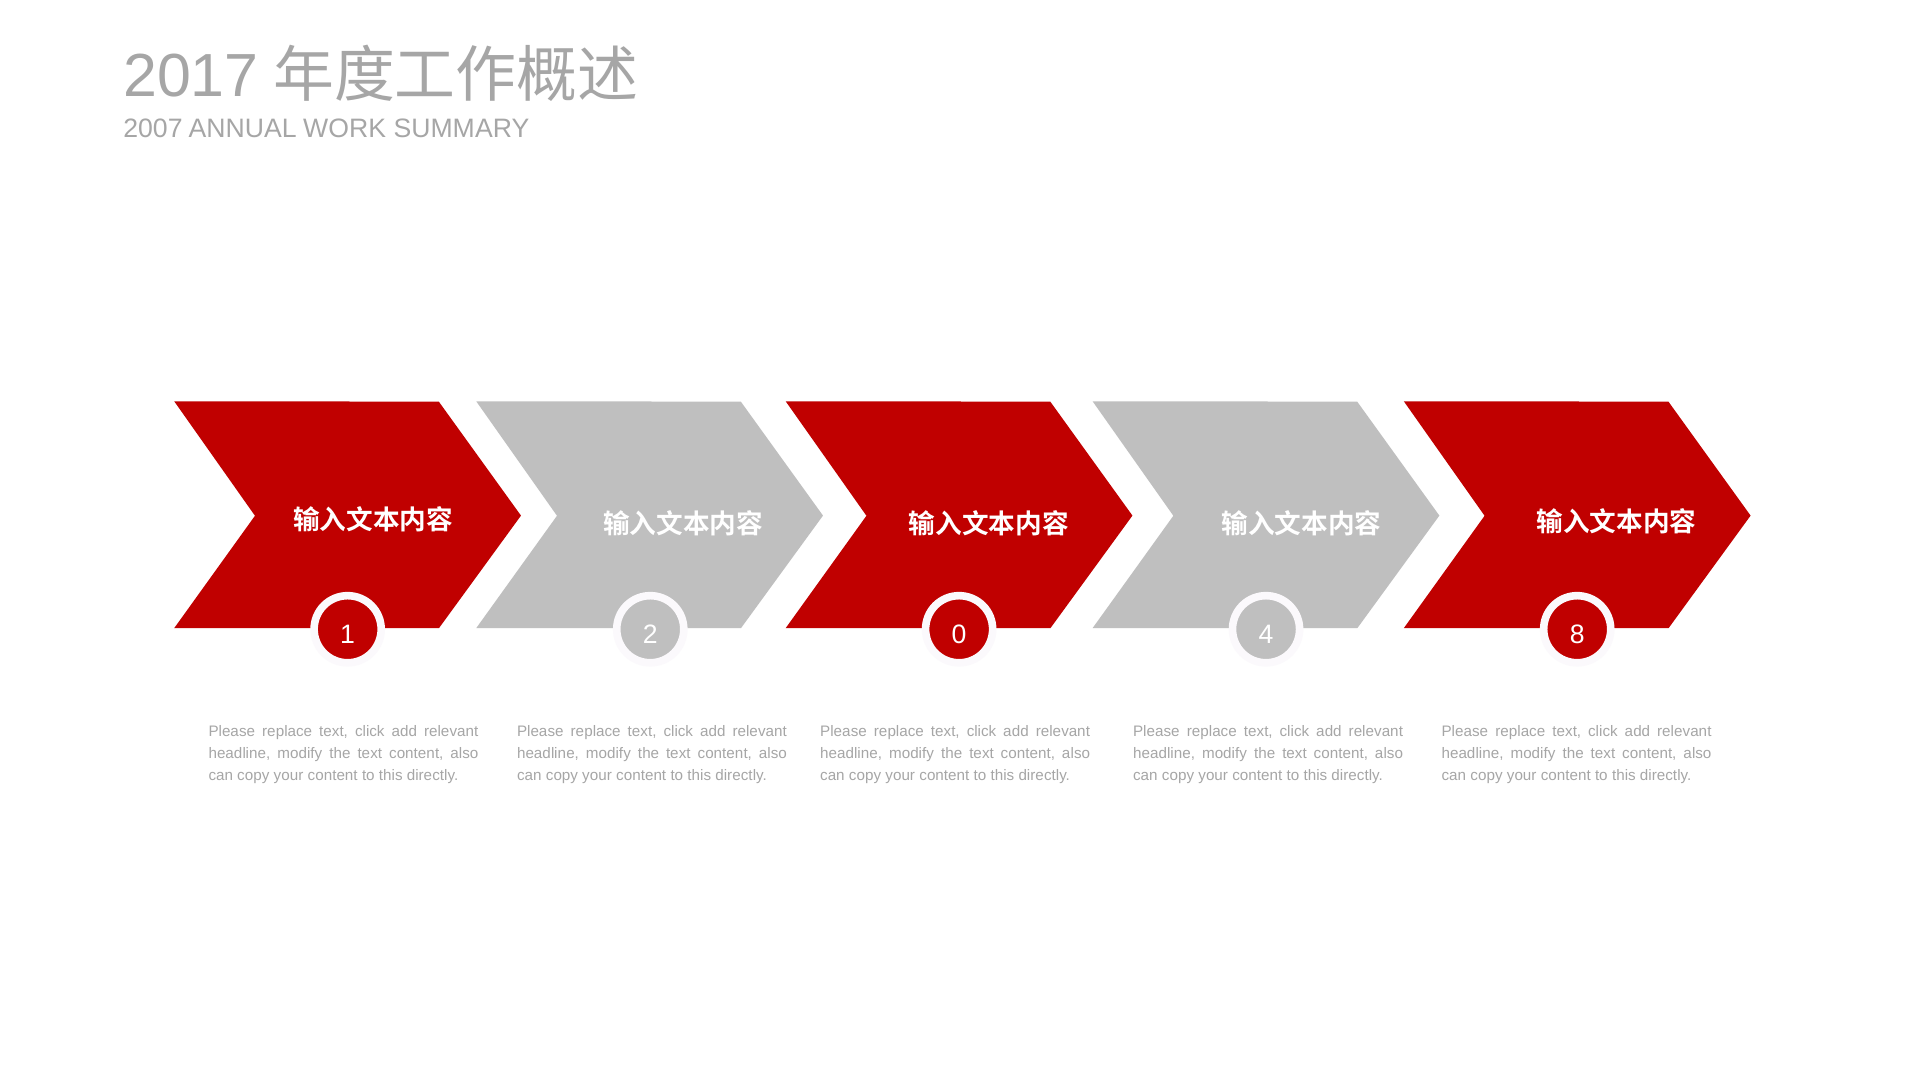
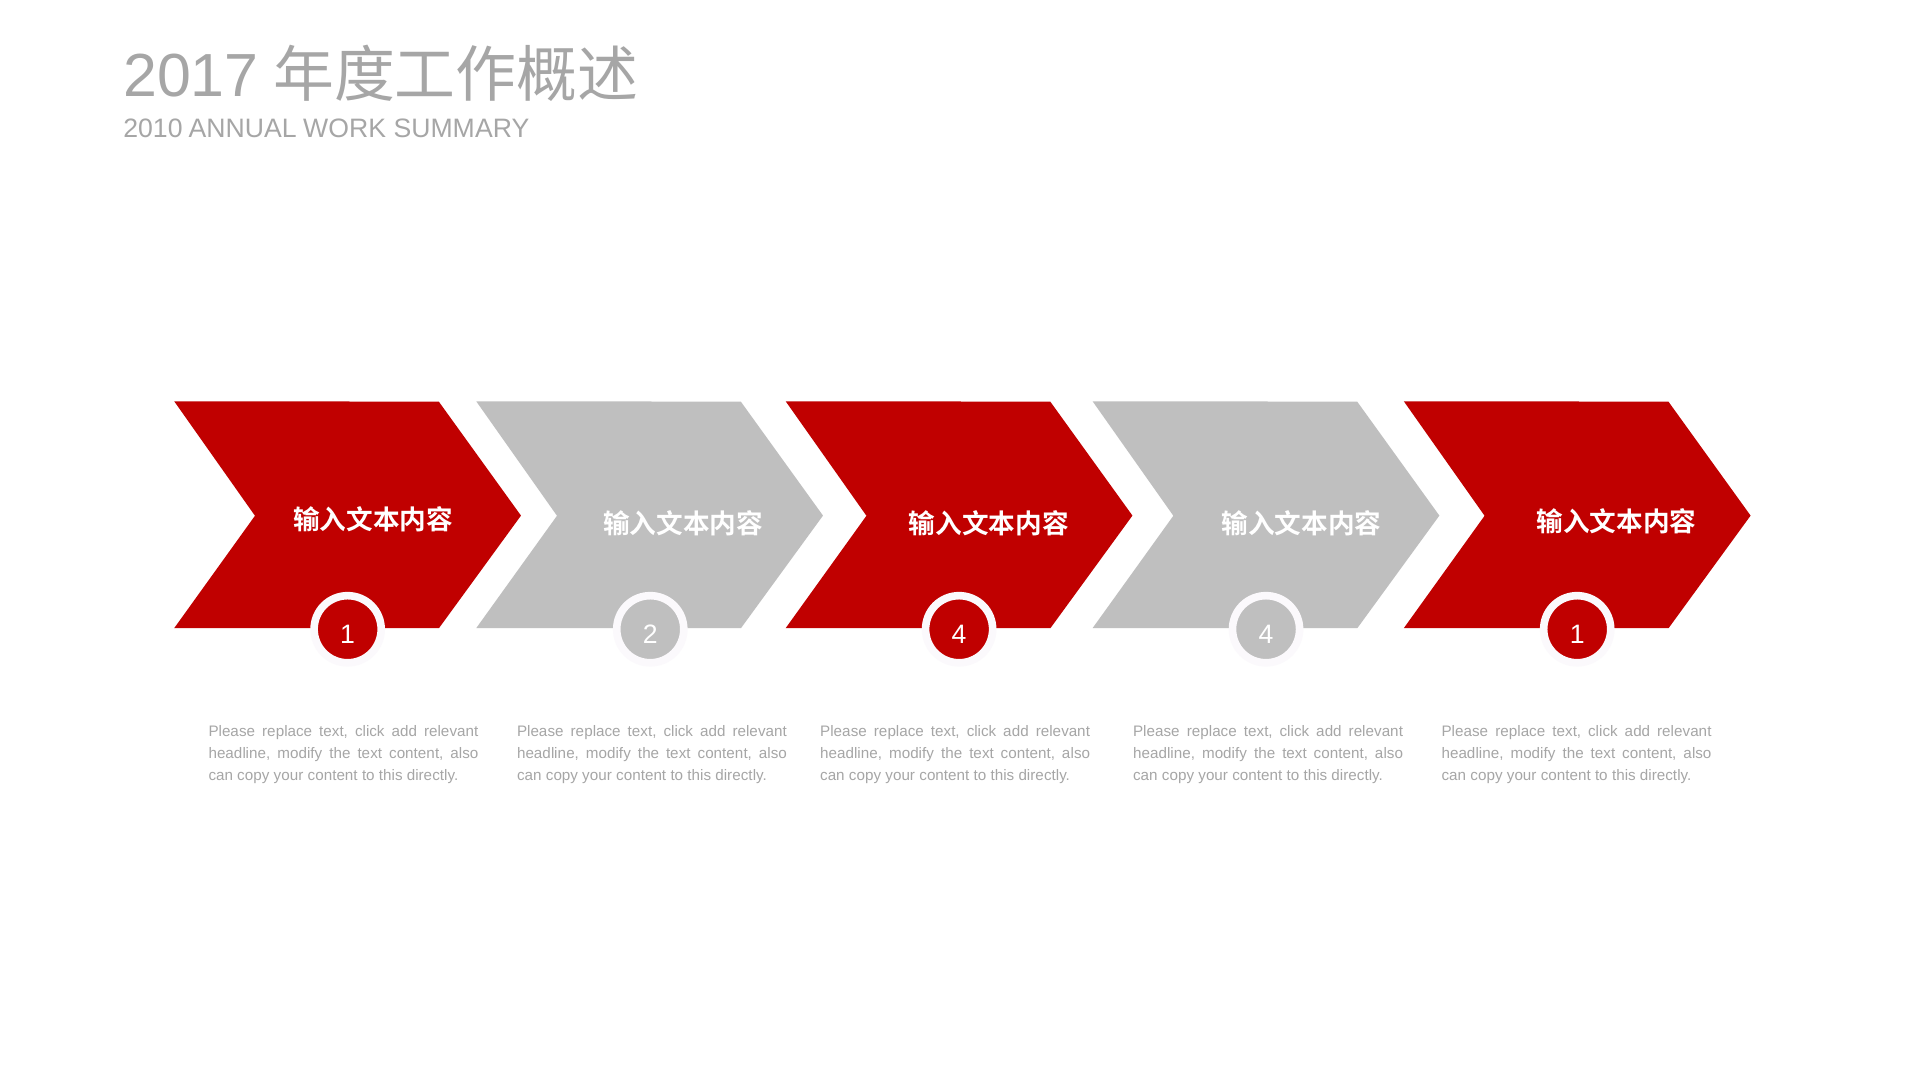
2007: 2007 -> 2010 (153, 129)
2 0: 0 -> 4 (959, 634)
4 8: 8 -> 1 (1577, 634)
